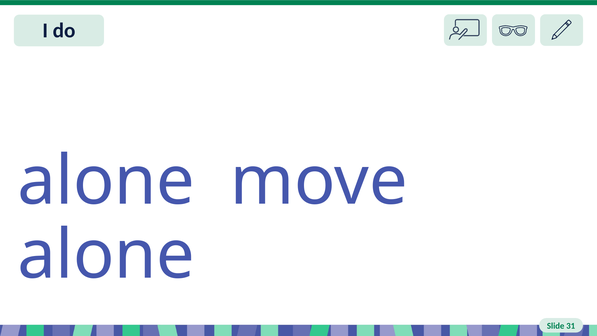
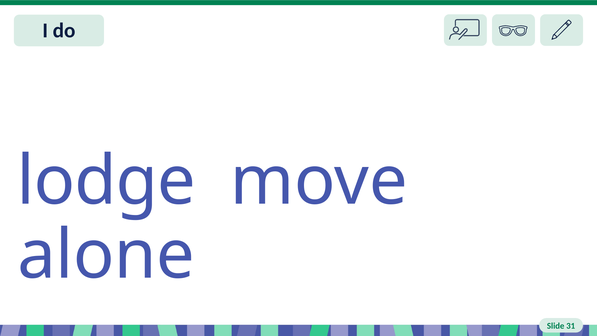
alone: alone -> lodge (106, 181)
